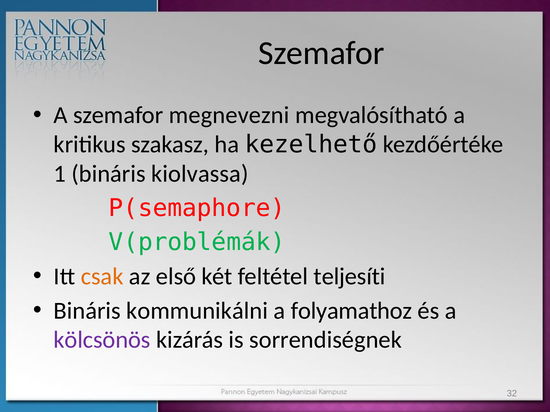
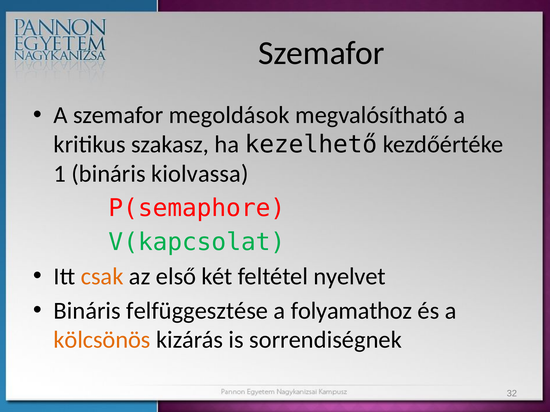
megnevezni: megnevezni -> megoldások (229, 115)
V(problémák: V(problémák -> V(kapcsolat (197, 243)
teljesíti: teljesíti -> nyelvet (350, 277)
kommunikálni: kommunikálni -> felfüggesztése (197, 311)
kölcsönös colour: purple -> orange (102, 340)
